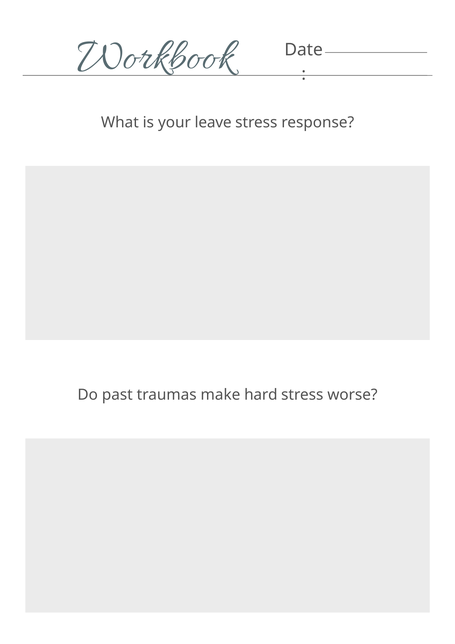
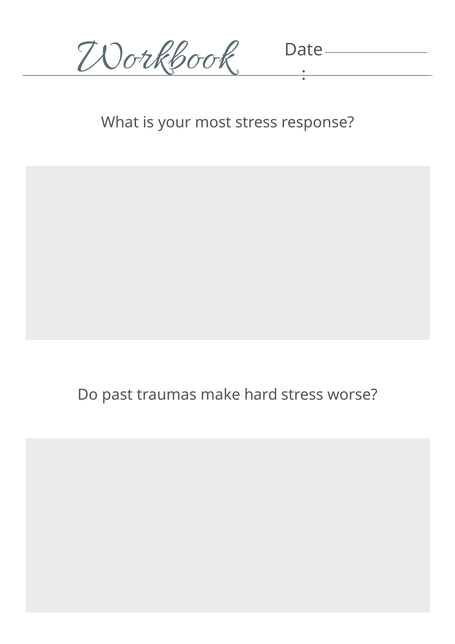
leave: leave -> most (213, 122)
